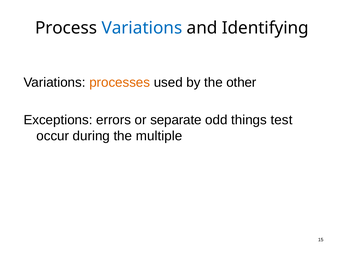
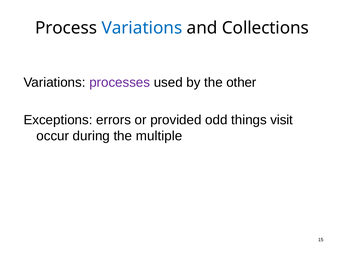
Identifying: Identifying -> Collections (265, 28)
processes colour: orange -> purple (120, 82)
separate: separate -> provided (176, 120)
test: test -> visit (282, 120)
